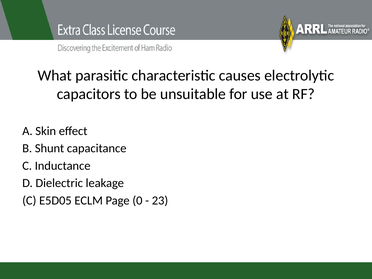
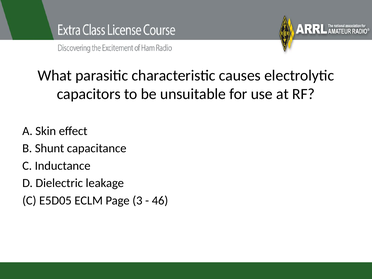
0: 0 -> 3 (137, 200)
23: 23 -> 46 (160, 200)
